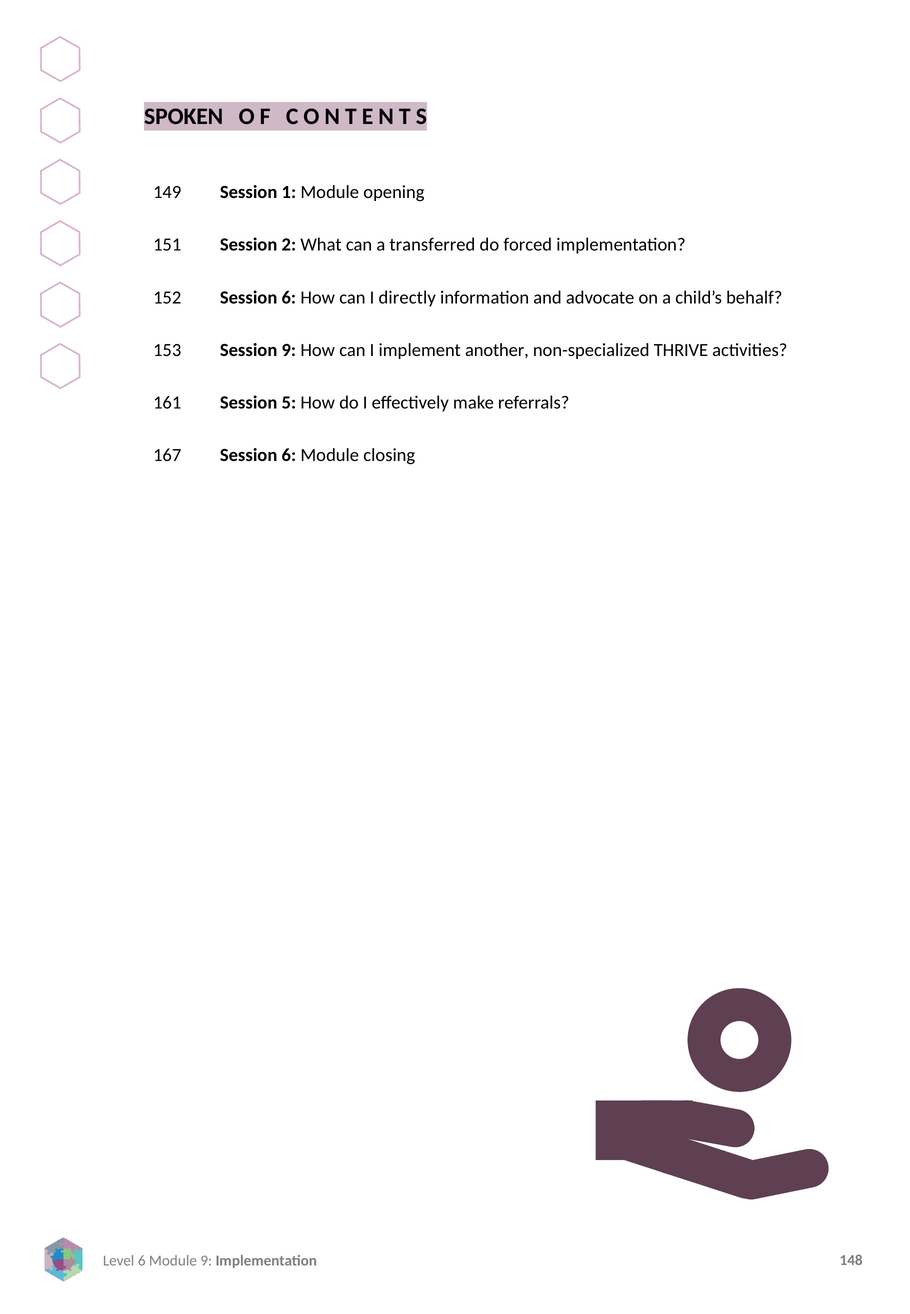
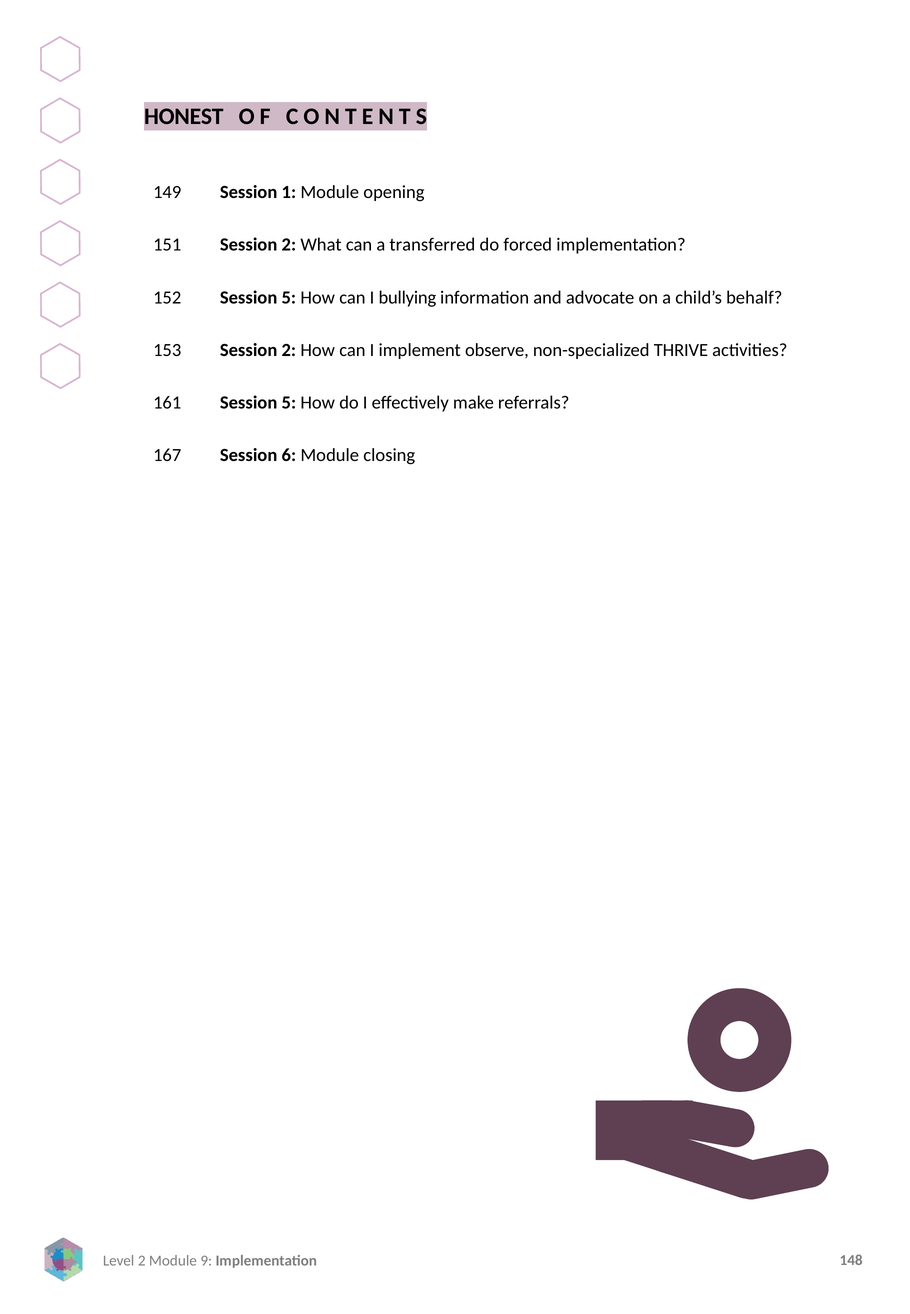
SPOKEN: SPOKEN -> HONEST (184, 116)
6: 6 -> 5 (289, 298)
directly: directly -> bullying (407, 298)
9: 9 -> 2 (289, 350)
another: another -> observe (497, 350)
6: 6 -> 2 (142, 1261)
